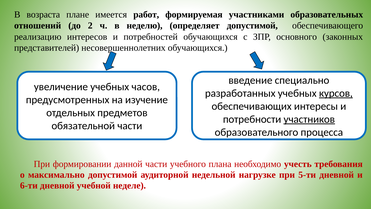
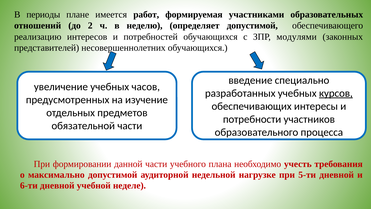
возраста: возраста -> периоды (43, 14)
основного: основного -> модулями (297, 37)
участников underline: present -> none (309, 119)
